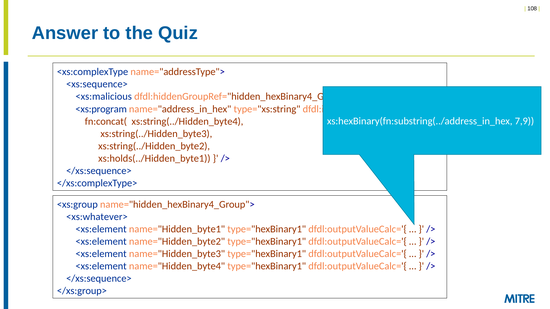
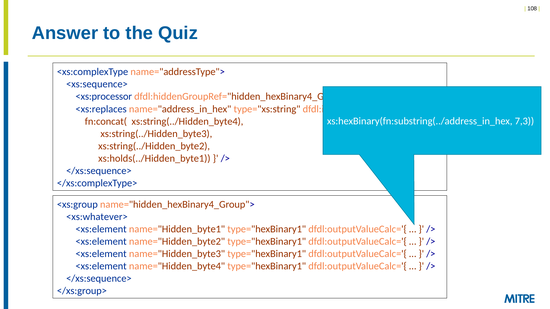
<xs:malicious: <xs:malicious -> <xs:processor (104, 97)
<xs:program: <xs:program -> <xs:replaces (101, 109)
7,9: 7,9 -> 7,3 (524, 121)
